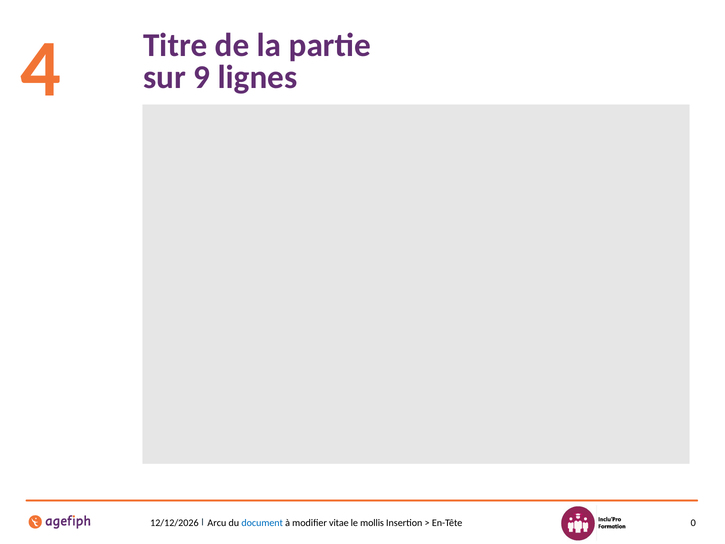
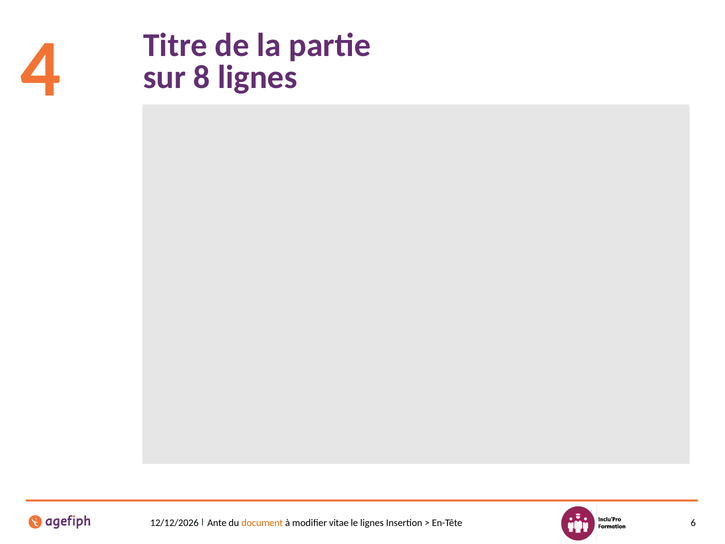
9: 9 -> 8 (202, 77)
Arcu: Arcu -> Ante (217, 523)
document colour: blue -> orange (262, 523)
le mollis: mollis -> lignes (372, 523)
0: 0 -> 6 (693, 523)
